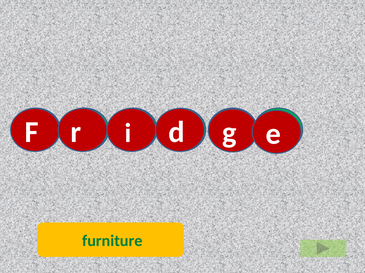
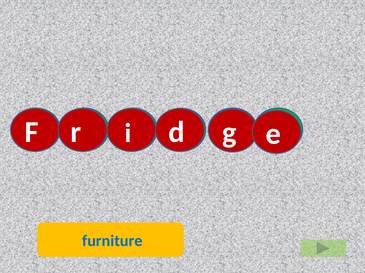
furniture colour: green -> blue (112, 241)
